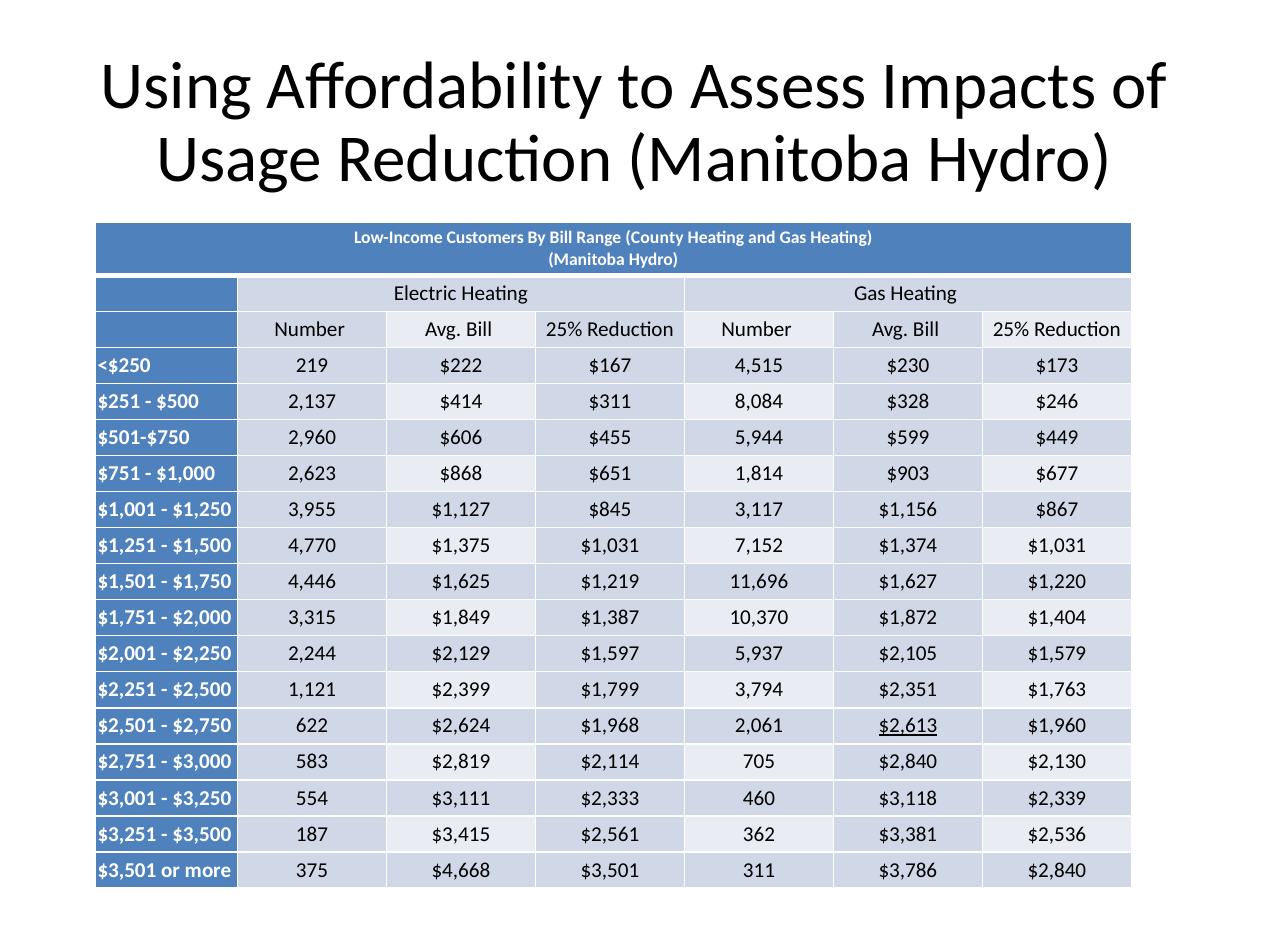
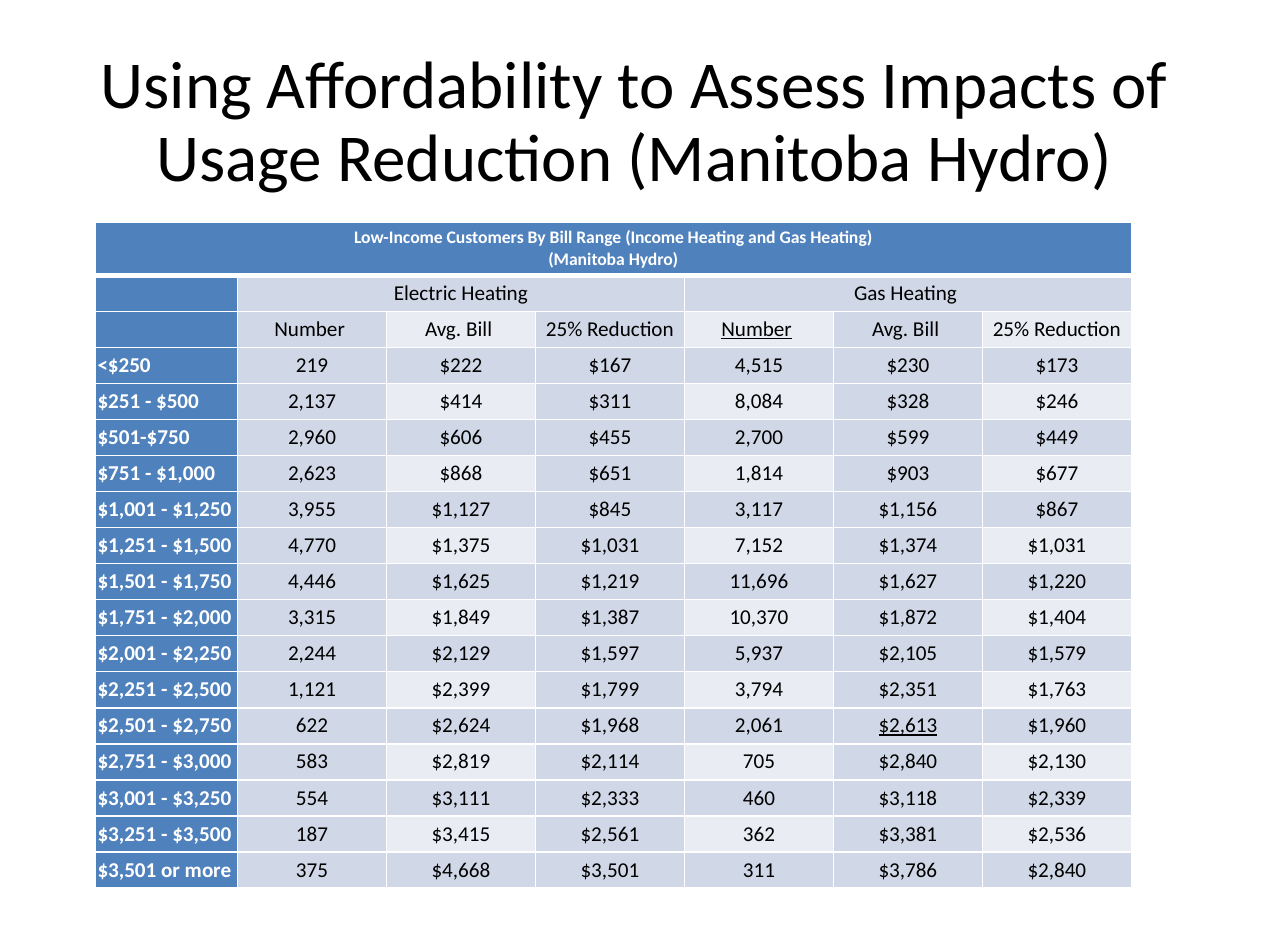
County: County -> Income (655, 238)
Number underline: none -> present (757, 330)
5,944: 5,944 -> 2,700 (759, 438)
